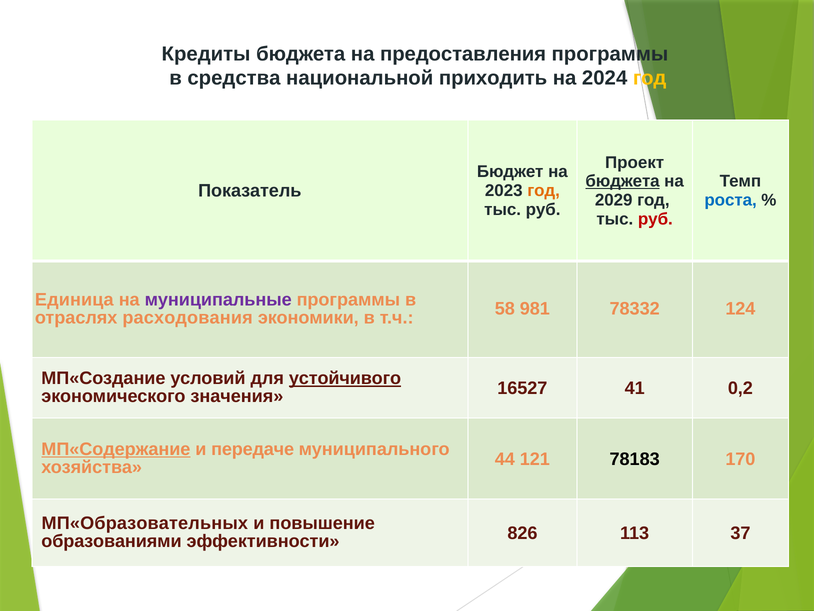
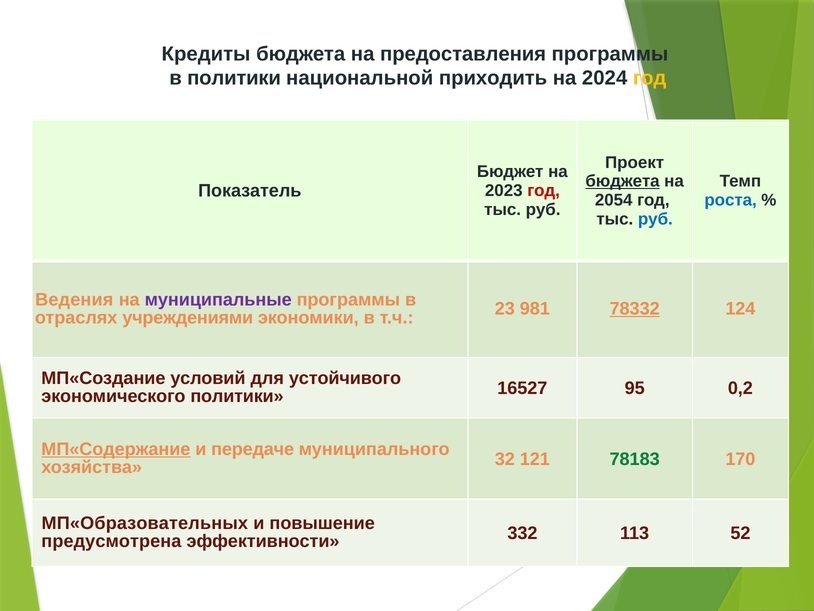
в средства: средства -> политики (234, 78)
год colour: orange -> red (544, 191)
2029: 2029 -> 2054 (614, 200)
руб colour: red -> blue (655, 219)
Единица: Единица -> Ведения (74, 299)
расходования: расходования -> учреждениями (188, 317)
58: 58 -> 23 (505, 309)
78332 underline: none -> present (635, 309)
устойчивого underline: present -> none (345, 378)
экономического значения: значения -> политики (237, 396)
41: 41 -> 95 (635, 388)
44: 44 -> 32 (505, 459)
78183 colour: black -> green (635, 459)
образованиями: образованиями -> предусмотрена (111, 541)
826: 826 -> 332 (522, 533)
37: 37 -> 52 (740, 533)
